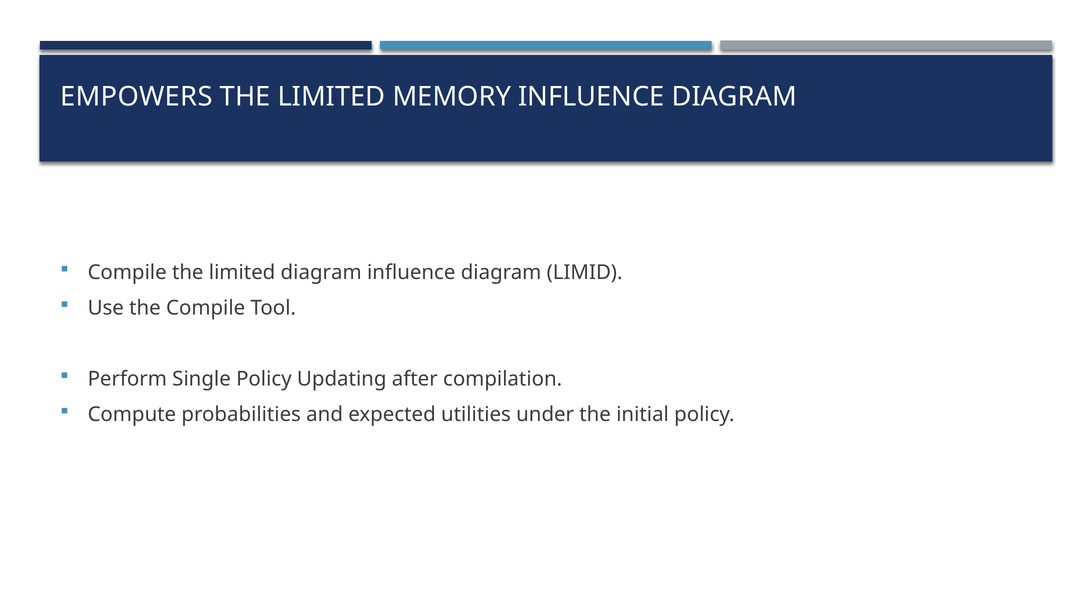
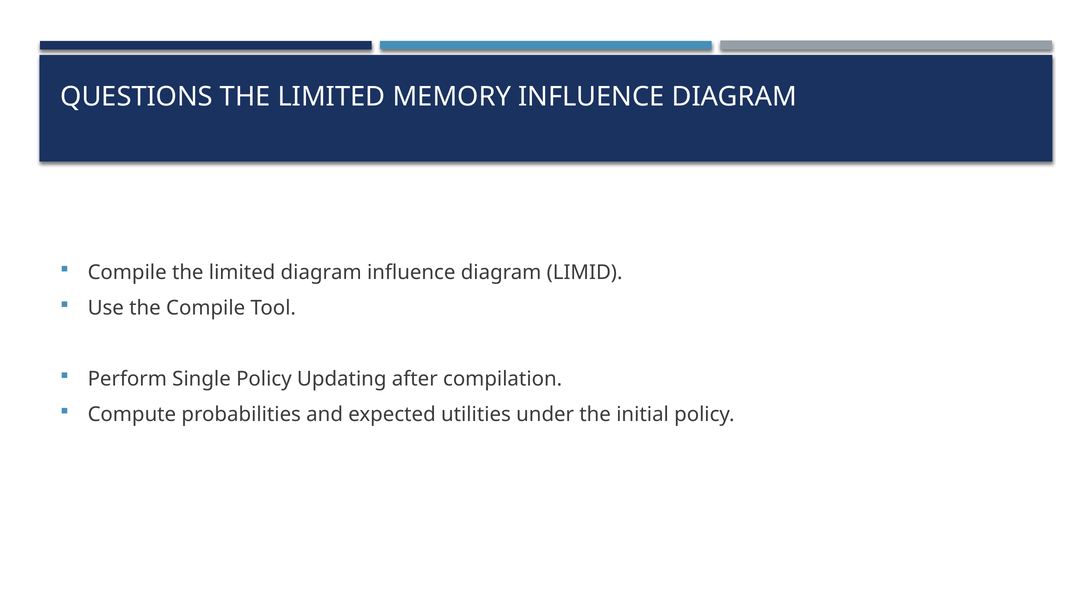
EMPOWERS: EMPOWERS -> QUESTIONS (137, 97)
